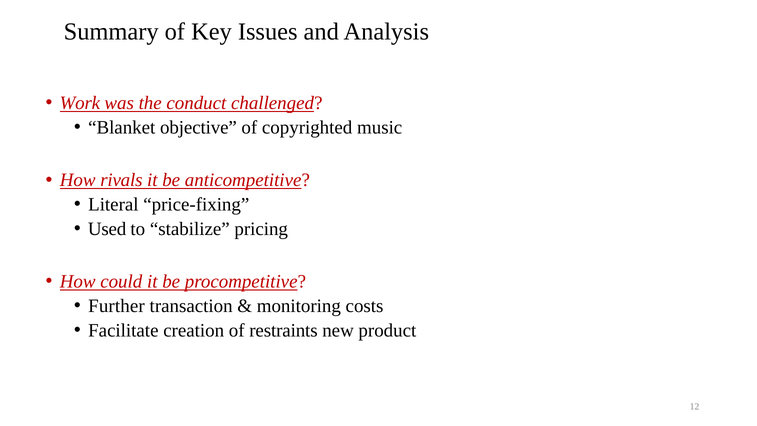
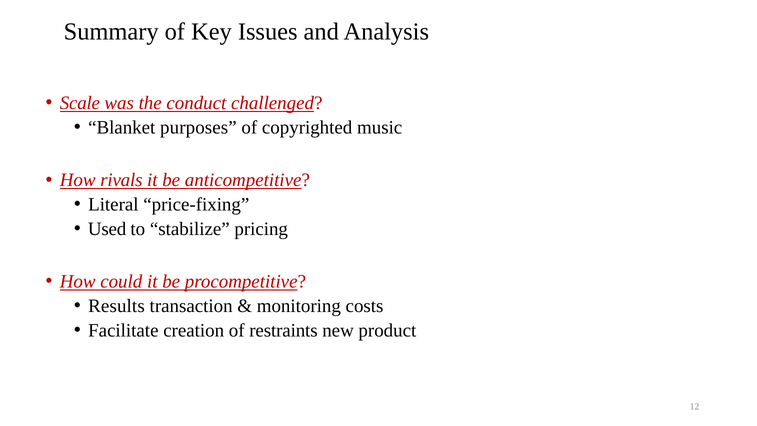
Work: Work -> Scale (80, 103)
objective: objective -> purposes (198, 127)
Further: Further -> Results (116, 306)
